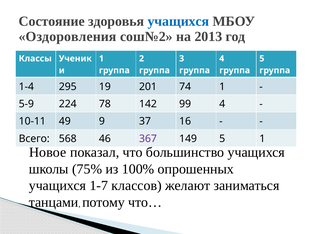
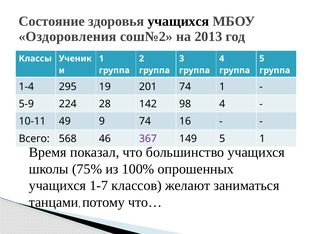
учащихся colour: blue -> black (178, 21)
78: 78 -> 28 (105, 104)
99: 99 -> 98 (185, 104)
9 37: 37 -> 74 (145, 121)
Новое: Новое -> Время (48, 152)
